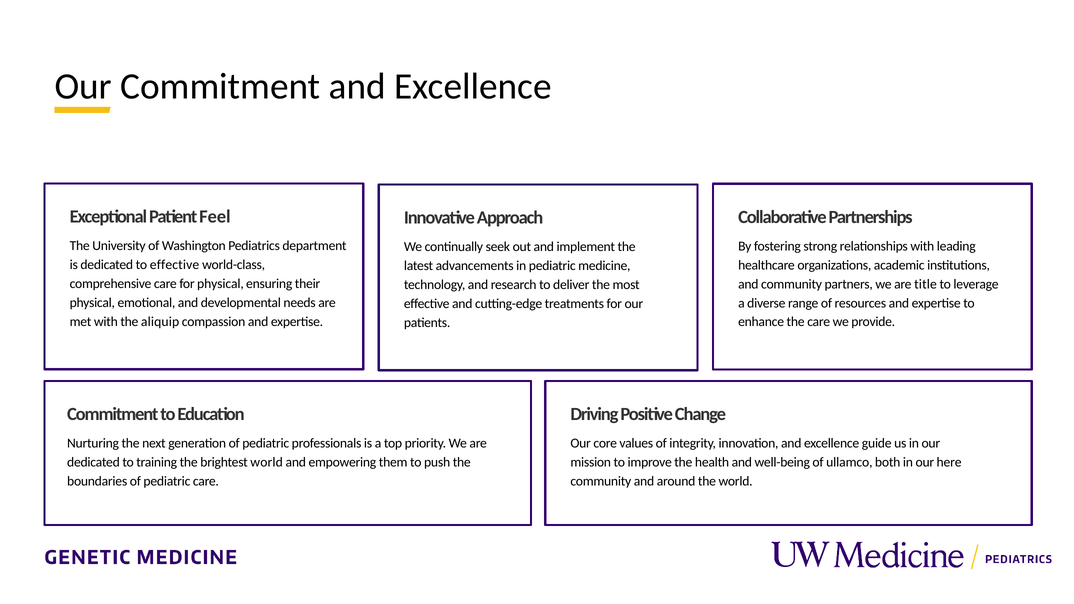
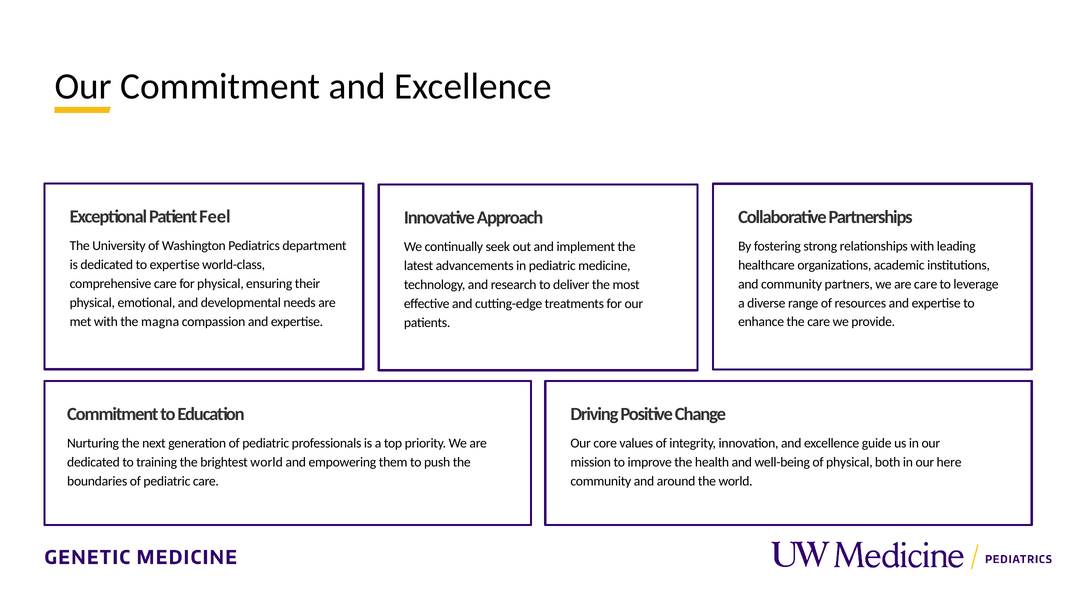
to effective: effective -> expertise (175, 265)
are title: title -> care (926, 284)
aliquip: aliquip -> magna (160, 322)
of ullamco: ullamco -> physical (849, 462)
